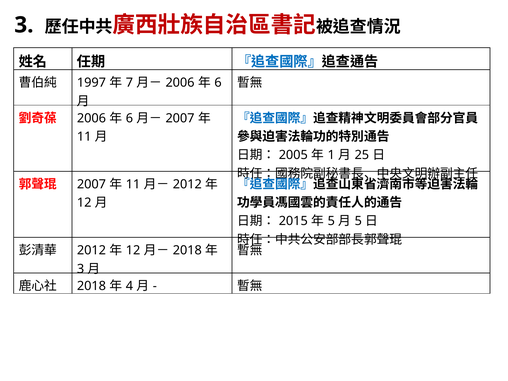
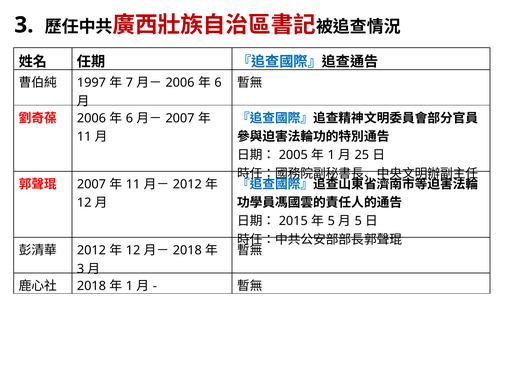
4: 4 -> 1 (129, 286)
